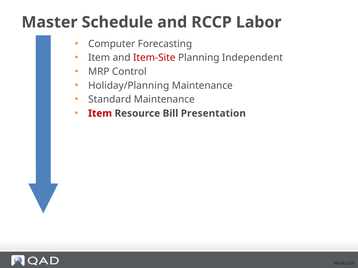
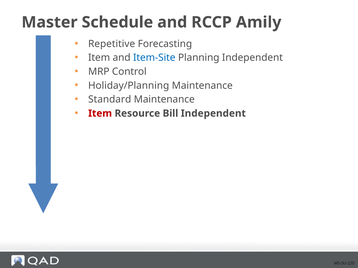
Labor: Labor -> Amily (259, 22)
Computer: Computer -> Repetitive (112, 44)
Item-Site colour: red -> blue (154, 58)
Bill Presentation: Presentation -> Independent (213, 114)
